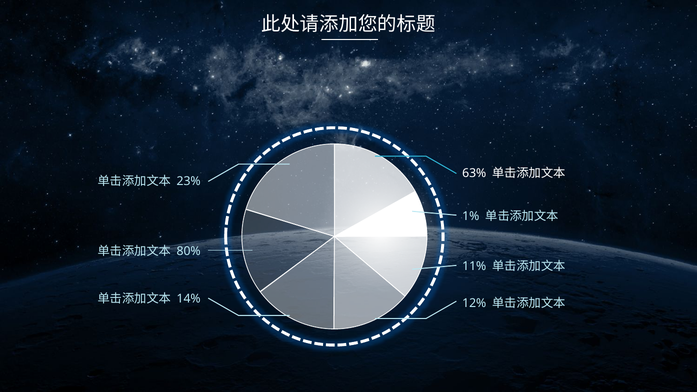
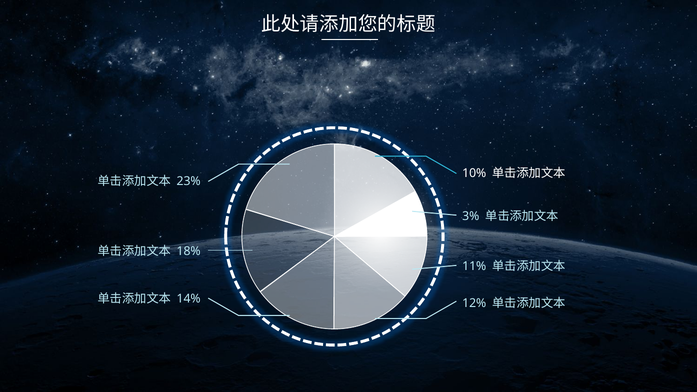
63%: 63% -> 10% (474, 173)
1%: 1% -> 3% (471, 216)
80%: 80% -> 18% (189, 251)
